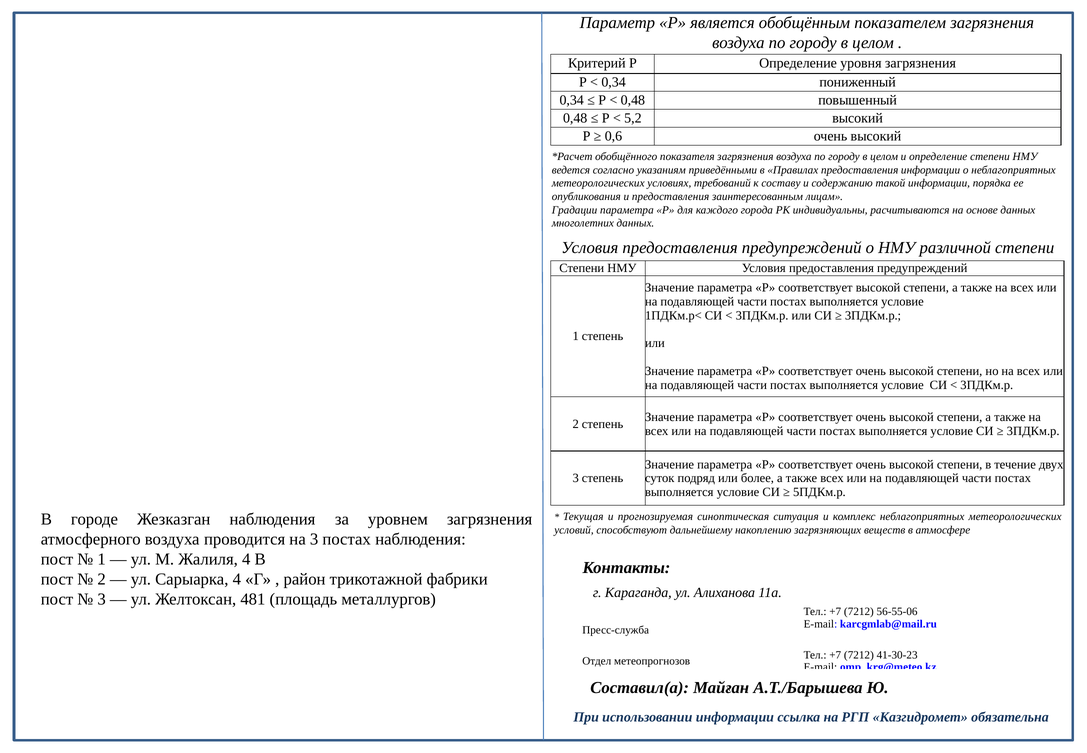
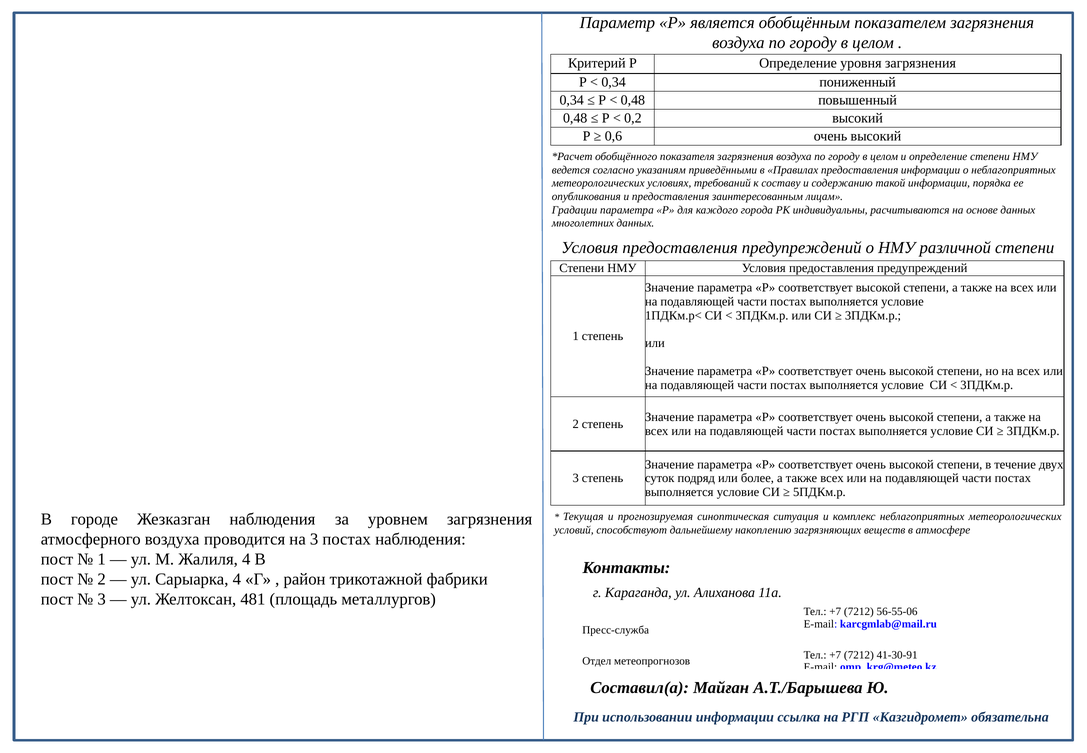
5,2: 5,2 -> 0,2 (633, 118)
41-30-23: 41-30-23 -> 41-30-91 (897, 655)
